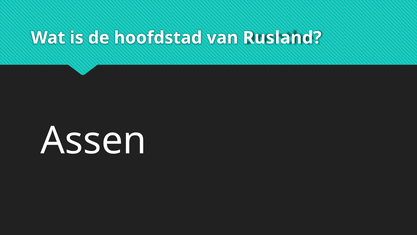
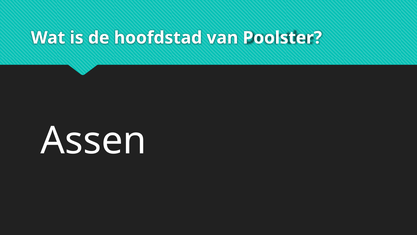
Rusland: Rusland -> Poolster (282, 38)
